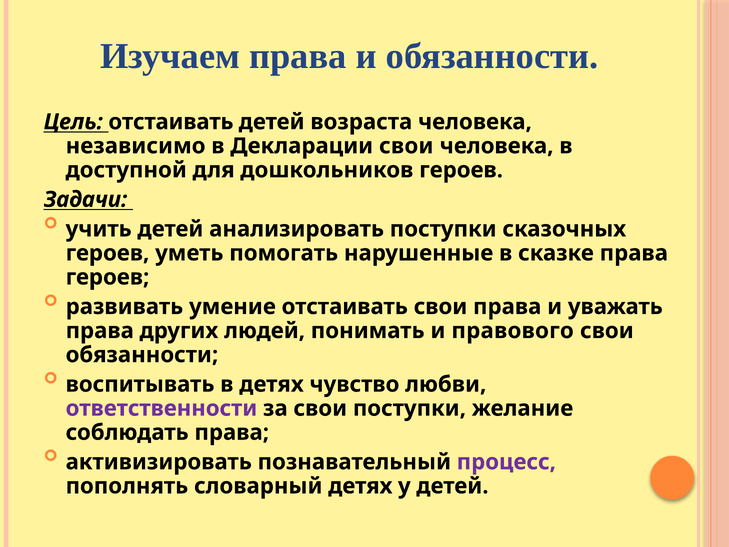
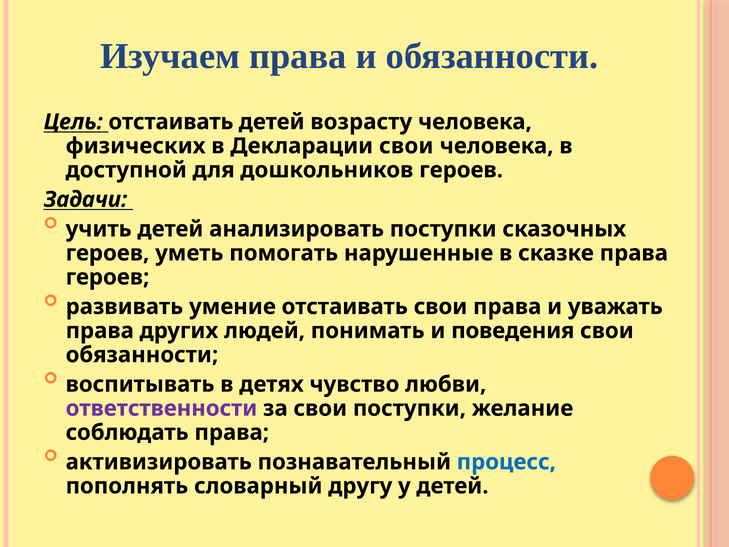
возраста: возраста -> возрасту (361, 122)
независимо: независимо -> физических (136, 146)
правового: правового -> поведения (513, 331)
процесс colour: purple -> blue (506, 462)
словарный детях: детях -> другу (360, 486)
